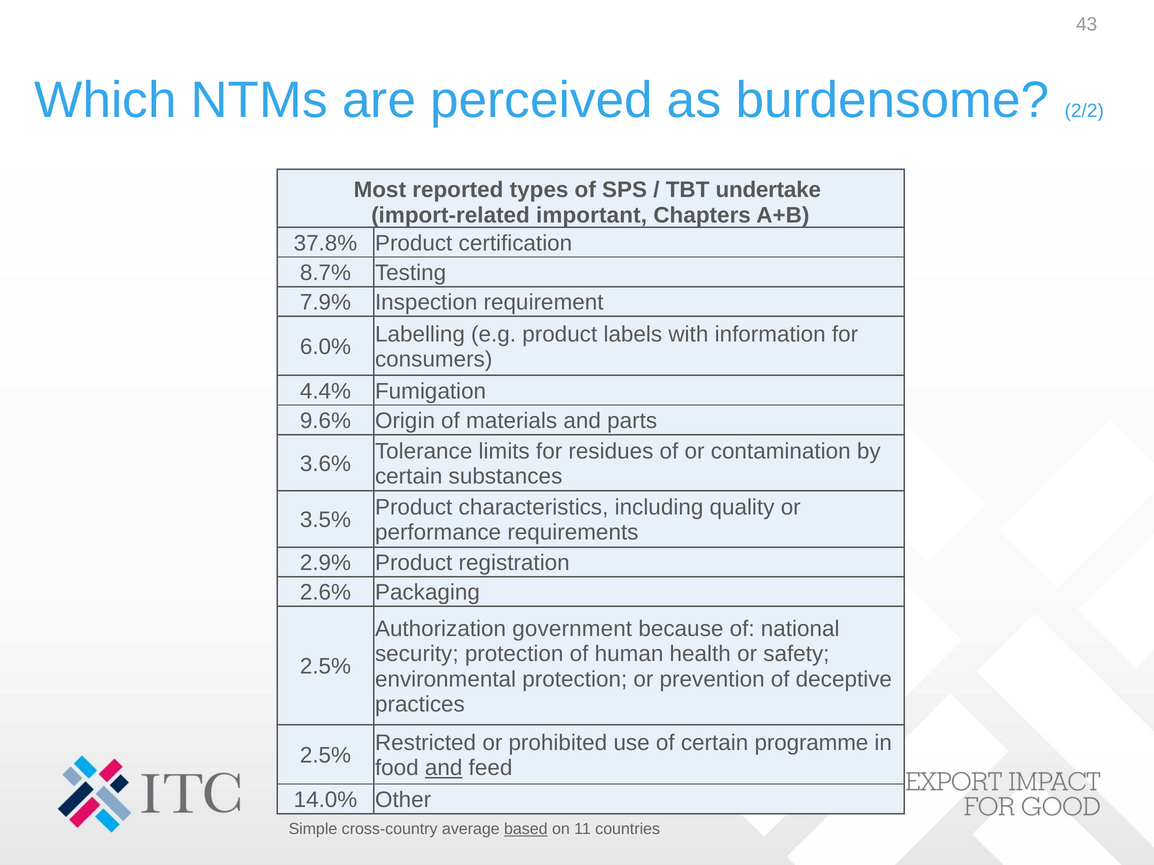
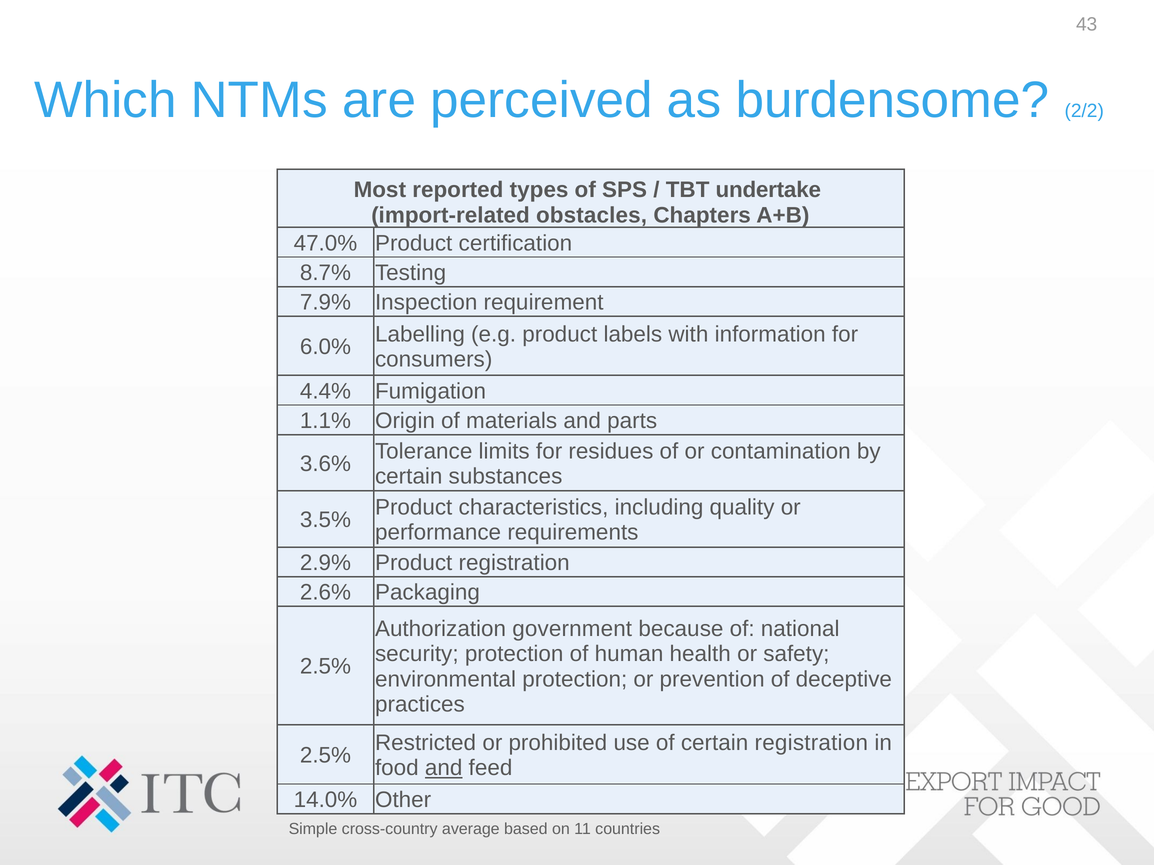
important: important -> obstacles (592, 215)
37.8%: 37.8% -> 47.0% (325, 243)
9.6%: 9.6% -> 1.1% (325, 421)
certain programme: programme -> registration (811, 743)
based underline: present -> none (526, 829)
